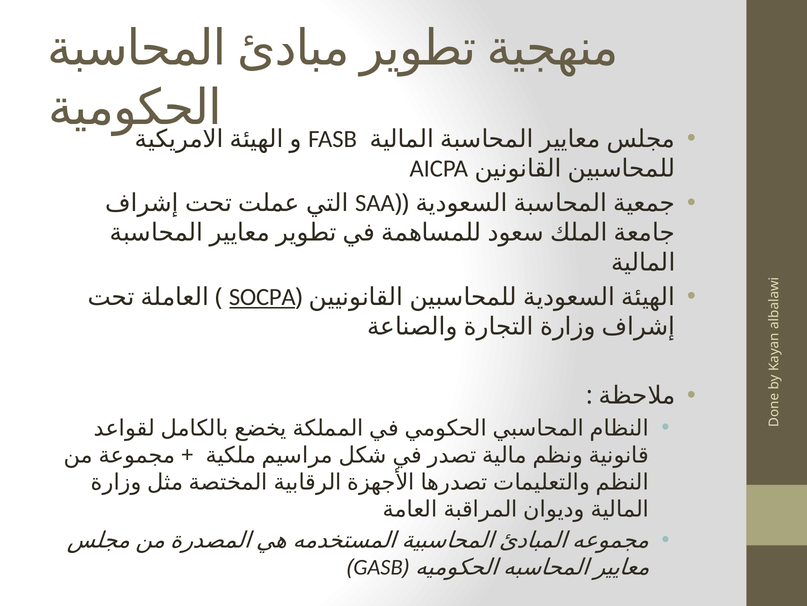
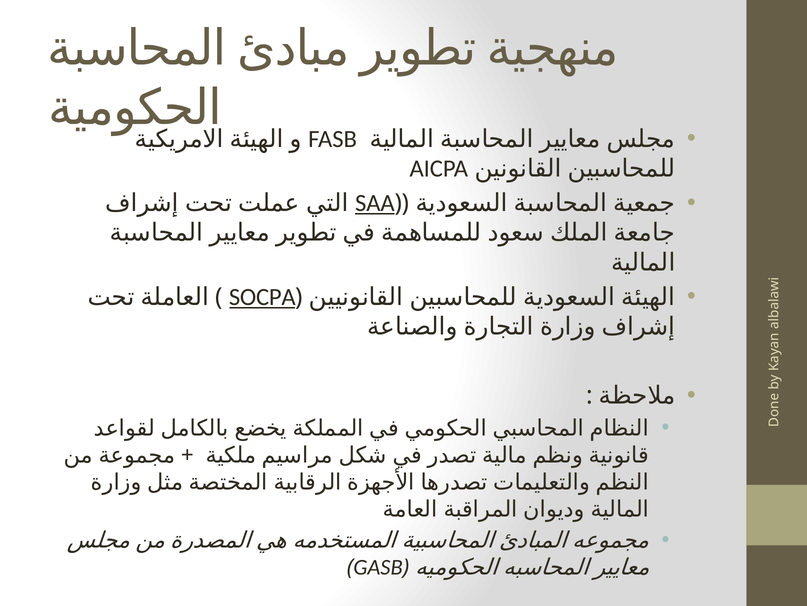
SAA underline: none -> present (375, 203)
